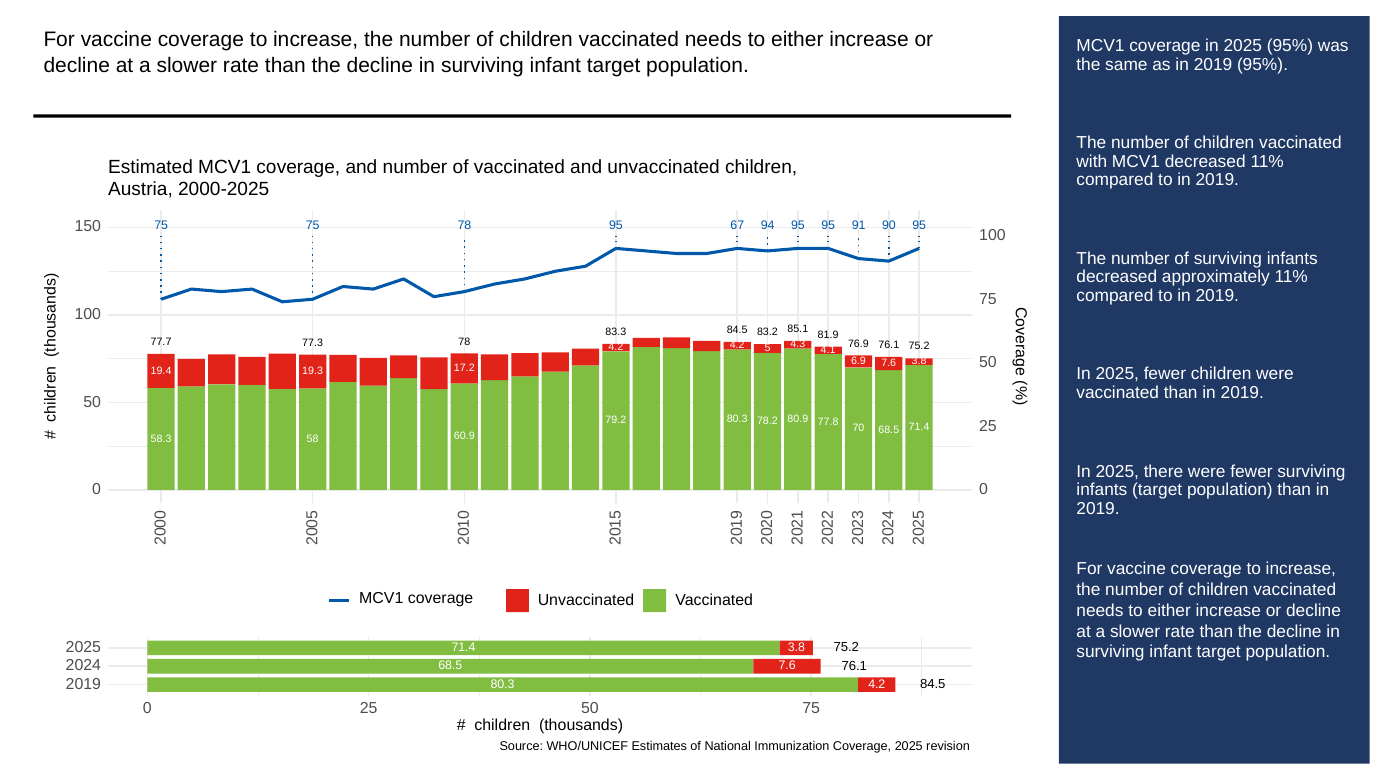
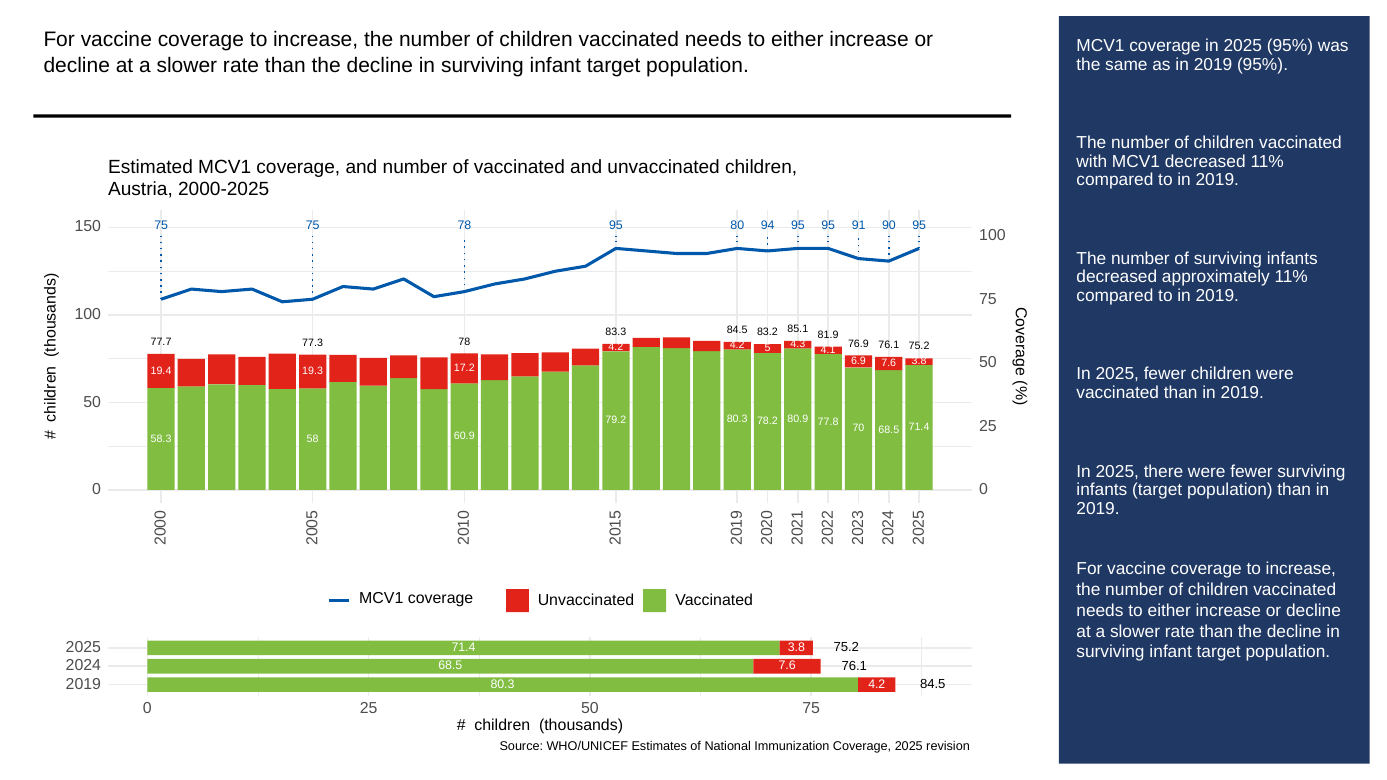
67: 67 -> 80 (737, 226)
